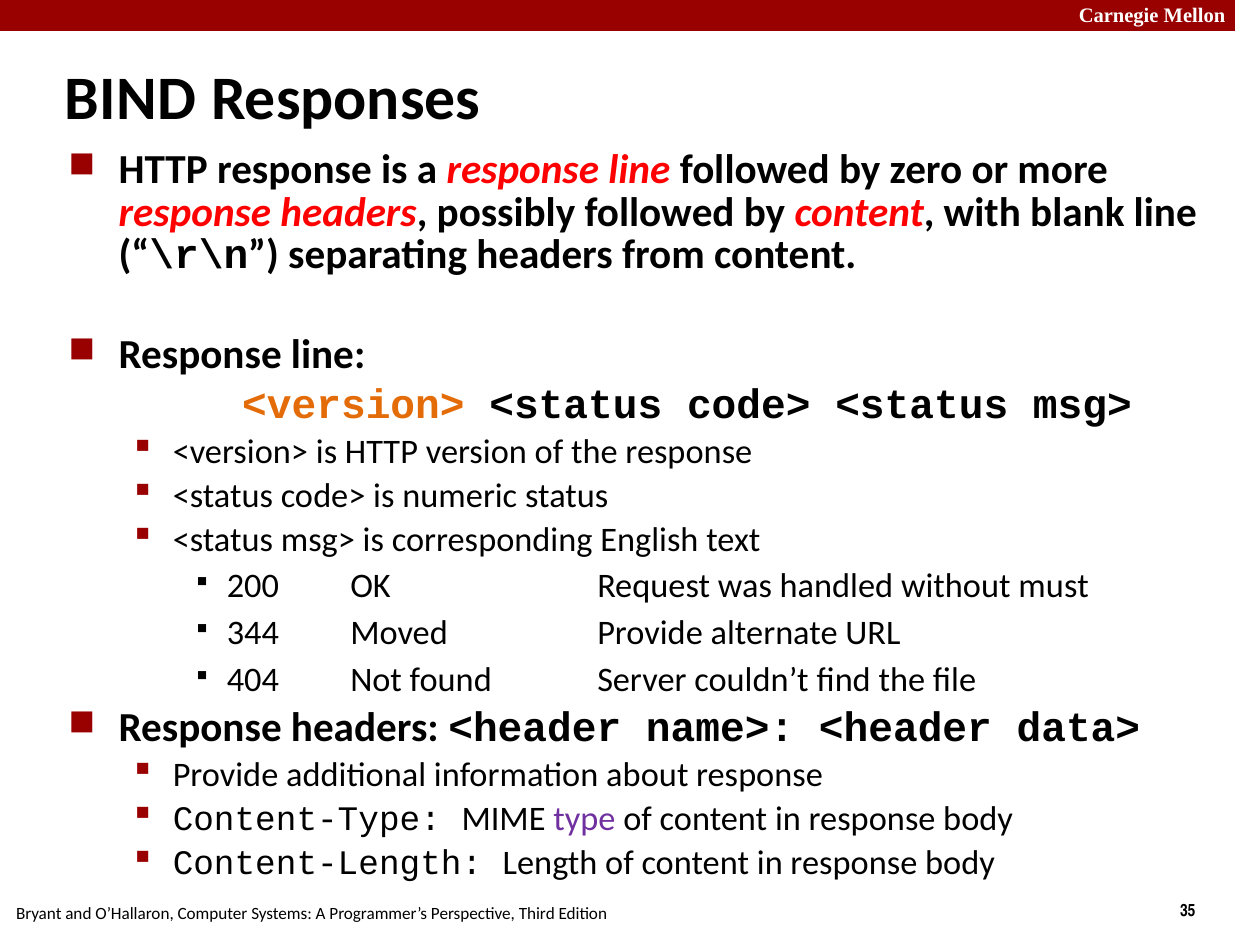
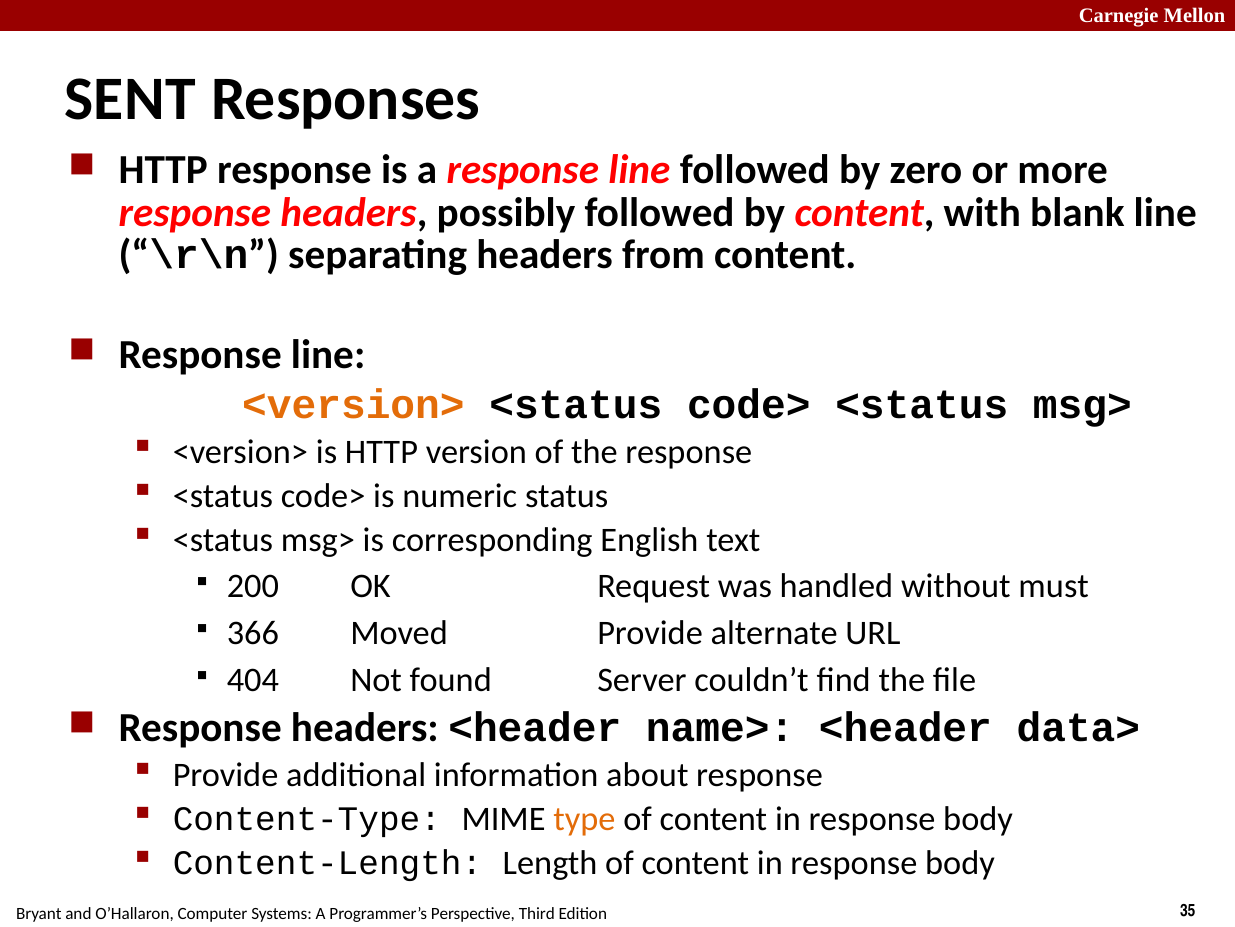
BIND: BIND -> SENT (130, 99)
344: 344 -> 366 (253, 633)
type colour: purple -> orange (584, 818)
